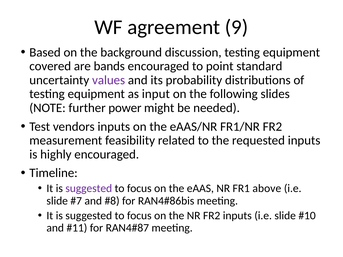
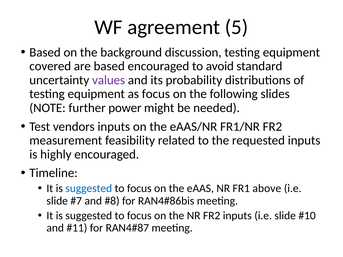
9: 9 -> 5 (237, 27)
are bands: bands -> based (109, 66)
point: point -> avoid (220, 66)
as input: input -> focus (156, 94)
suggested colour: purple -> blue (89, 189)
